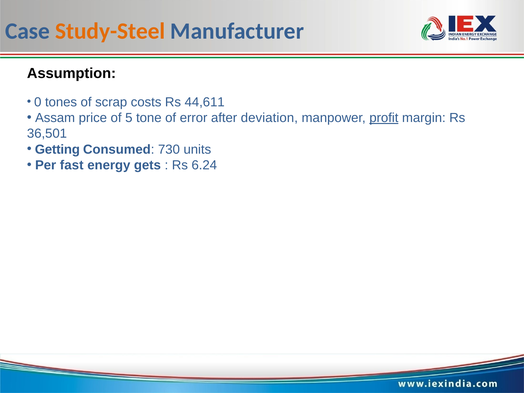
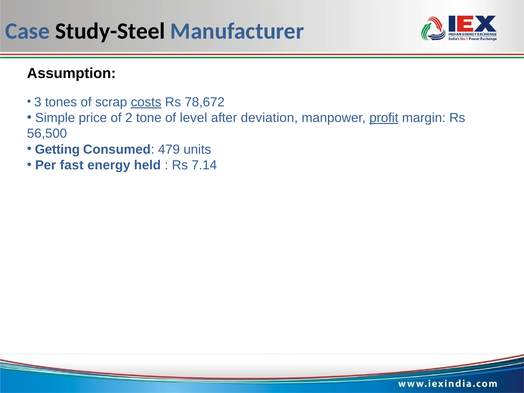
Study-Steel colour: orange -> black (110, 31)
0: 0 -> 3 (38, 102)
costs underline: none -> present (146, 102)
44,611: 44,611 -> 78,672 (205, 102)
Assam: Assam -> Simple (55, 118)
5: 5 -> 2 (129, 118)
error: error -> level (194, 118)
36,501: 36,501 -> 56,500 (47, 134)
730: 730 -> 479 (169, 149)
gets: gets -> held (147, 165)
6.24: 6.24 -> 7.14 (204, 165)
